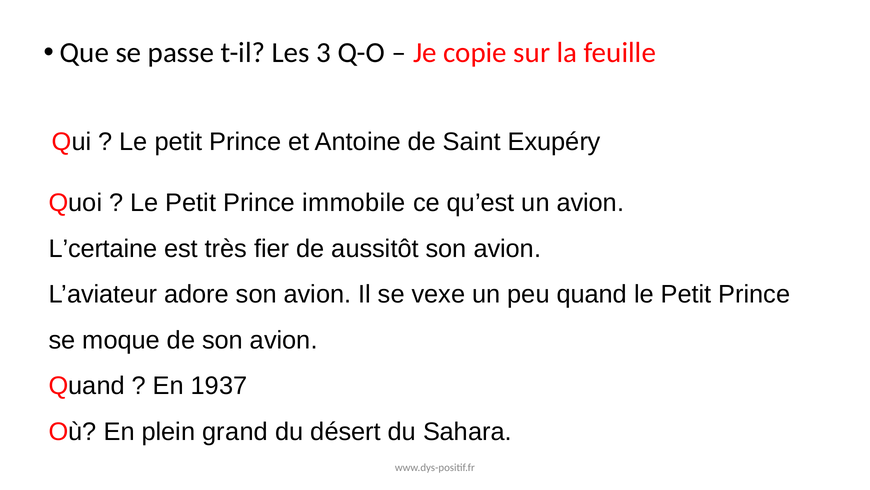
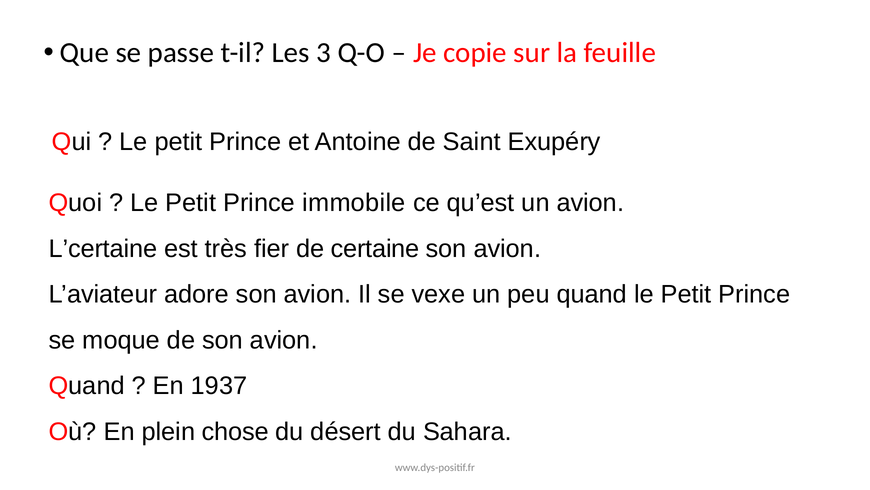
aussitôt: aussitôt -> certaine (375, 248)
grand: grand -> chose (235, 431)
